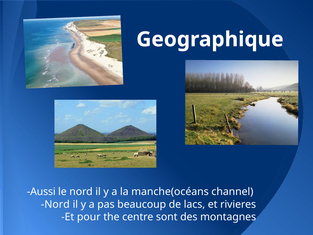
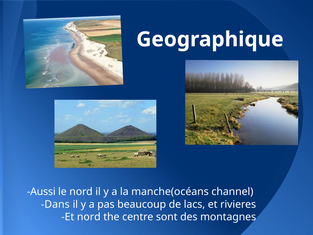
Nord: Nord -> Dans (55, 204)
Et pour: pour -> nord (89, 217)
